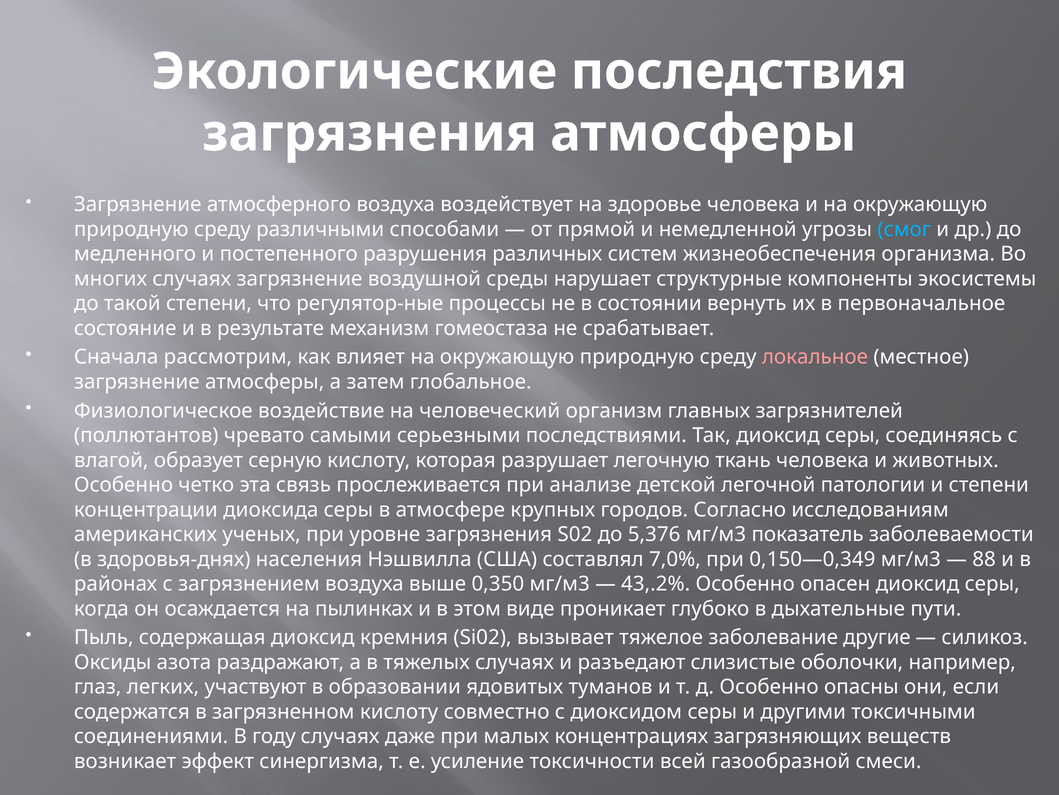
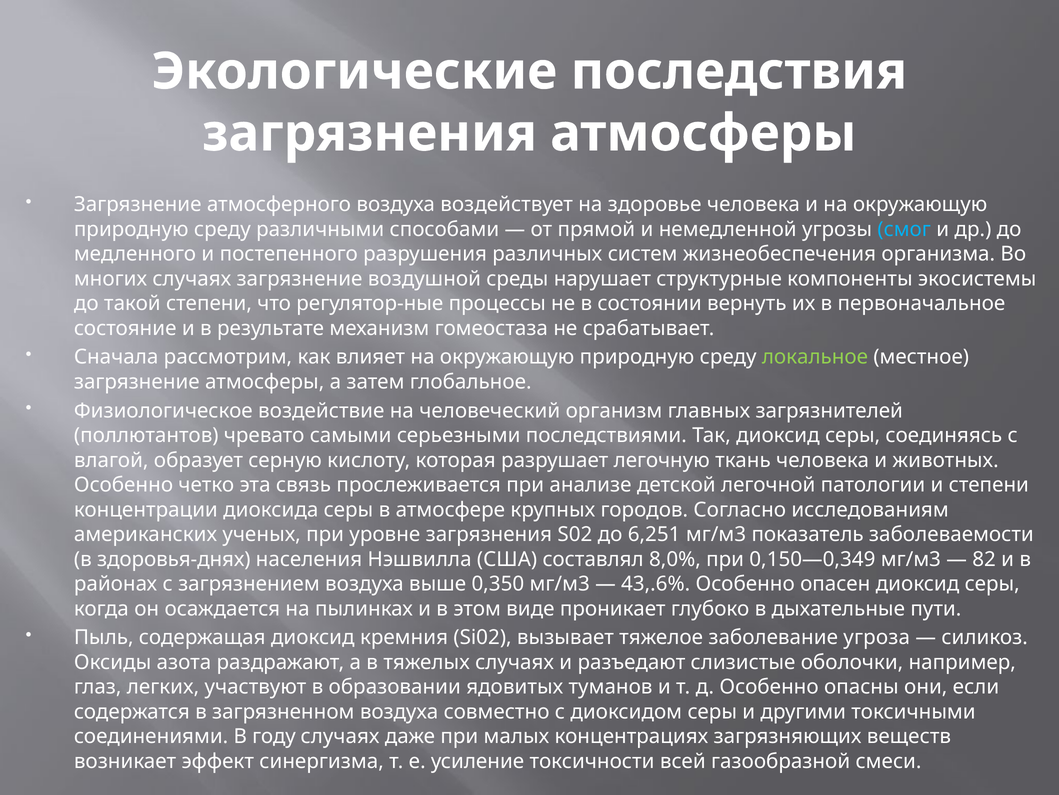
локальное colour: pink -> light green (815, 357)
5,376: 5,376 -> 6,251 (654, 534)
7,0%: 7,0% -> 8,0% (675, 559)
88: 88 -> 82 (984, 559)
43,.2%: 43,.2% -> 43,.6% (656, 583)
другие: другие -> угроза (877, 637)
загрязненном кислоту: кислоту -> воздуха (399, 711)
